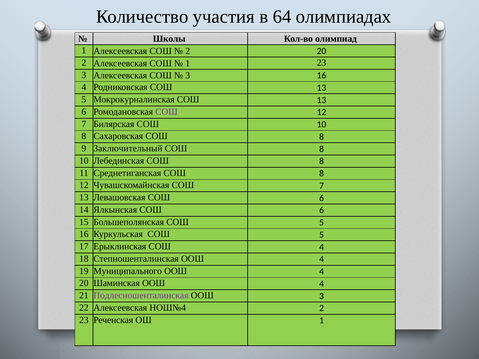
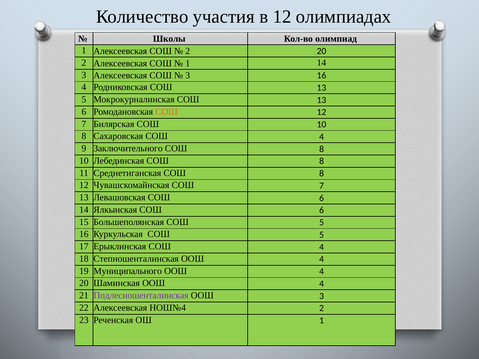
в 64: 64 -> 12 (282, 17)
1 23: 23 -> 14 (322, 63)
СОШ colour: purple -> orange (167, 112)
Сахаровская СОШ 8: 8 -> 4 (322, 137)
Заключительный: Заключительный -> Заключительного (128, 149)
